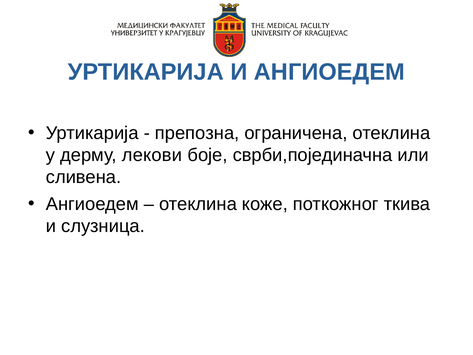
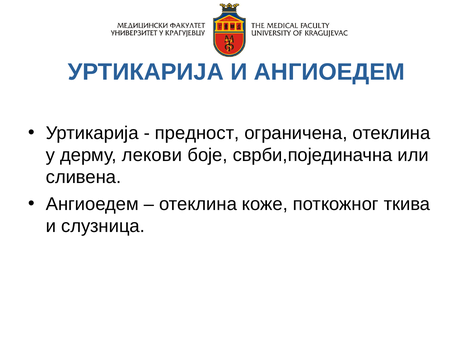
препозна: препозна -> предност (197, 133)
